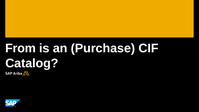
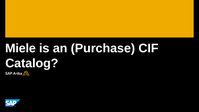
From: From -> Miele (21, 48)
